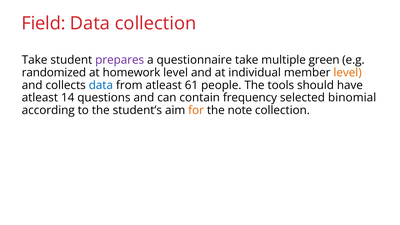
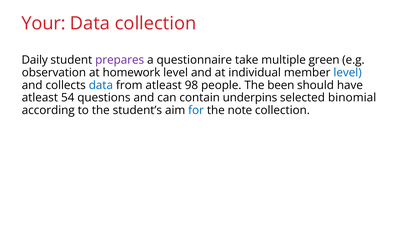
Field: Field -> Your (44, 23)
Take: Take -> Daily (35, 60)
randomized: randomized -> observation (54, 73)
level colour: orange -> blue (348, 73)
61: 61 -> 98 (191, 85)
tools: tools -> been (281, 85)
14: 14 -> 54 (68, 98)
frequency: frequency -> underpins (250, 98)
for colour: orange -> blue (196, 110)
